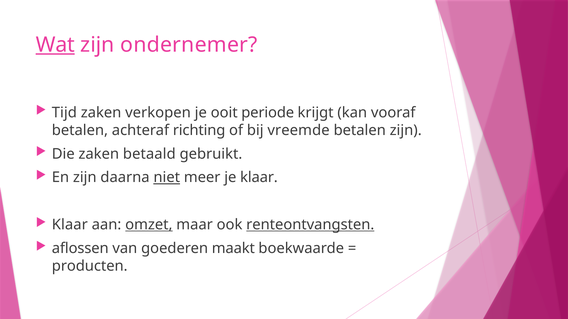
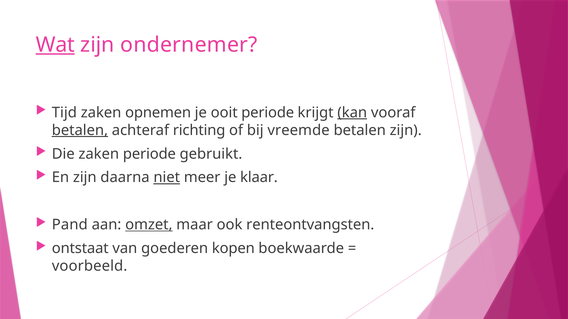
verkopen: verkopen -> opnemen (158, 113)
kan underline: none -> present (352, 113)
betalen underline: none -> present (80, 130)
zaken betaald: betaald -> periode (149, 154)
Klaar: Klaar -> Pand (70, 225)
renteontvangsten underline: present -> none (310, 225)
aflossen: aflossen -> ontstaat (80, 249)
maakt: maakt -> kopen (233, 249)
producten: producten -> voorbeeld (90, 266)
